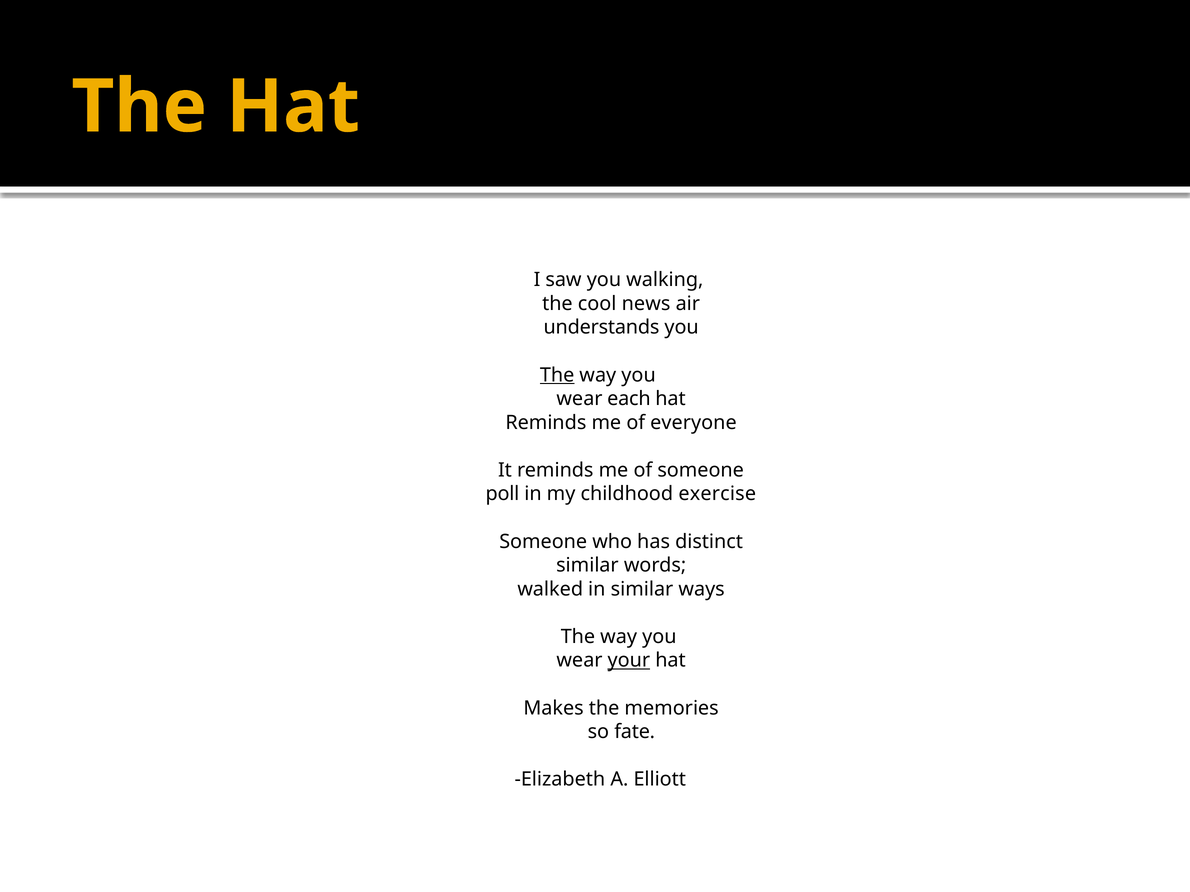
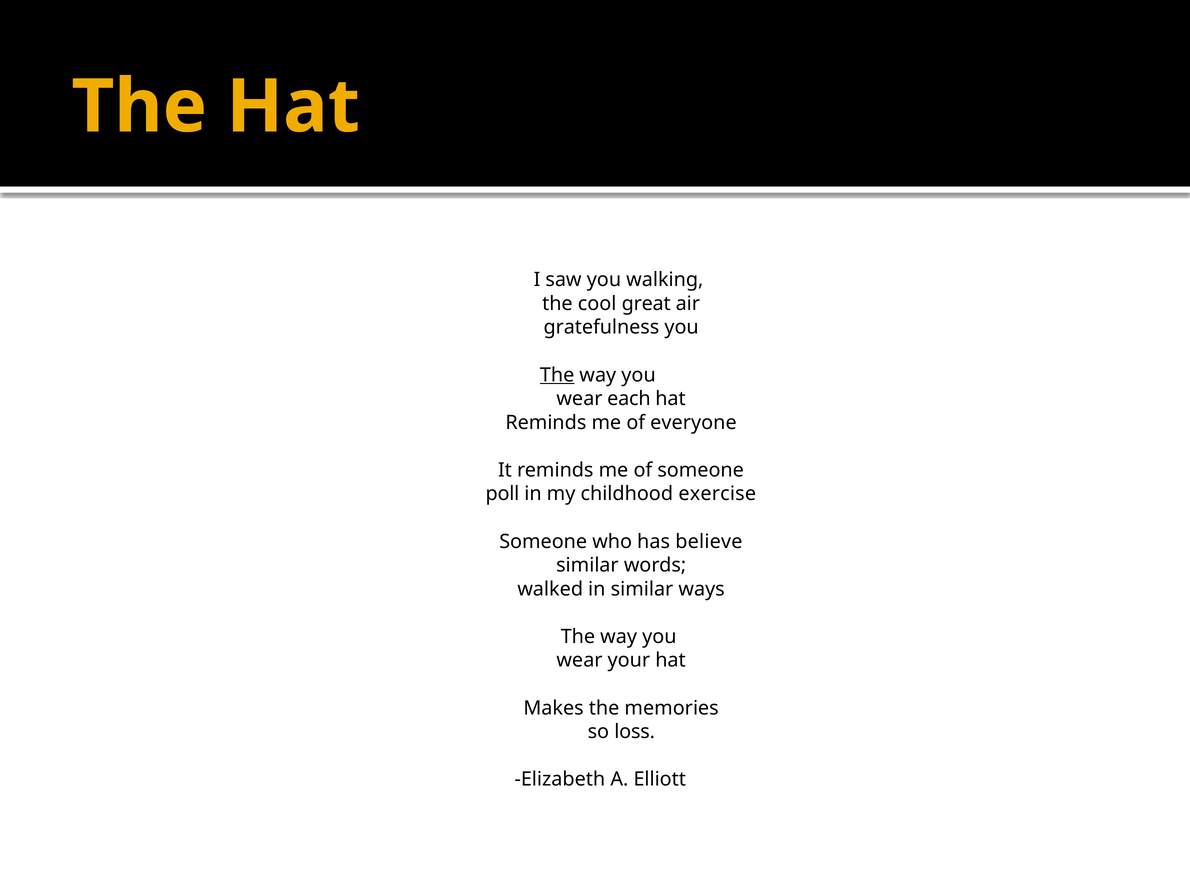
news: news -> great (646, 304)
understands: understands -> gratefulness (601, 328)
distinct: distinct -> believe (709, 542)
your underline: present -> none (629, 661)
fate: fate -> loss (635, 732)
